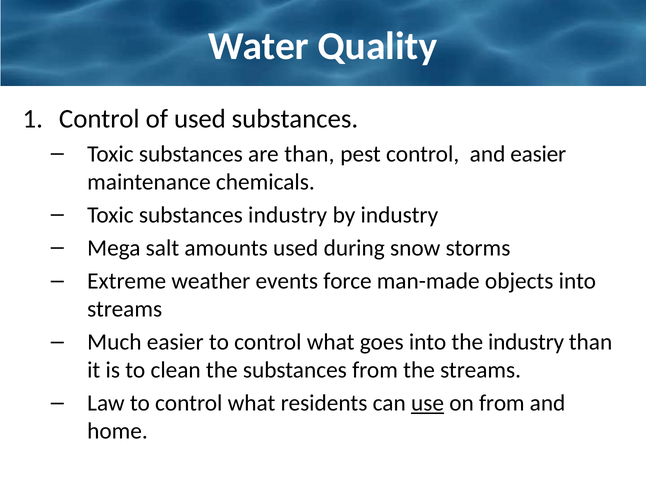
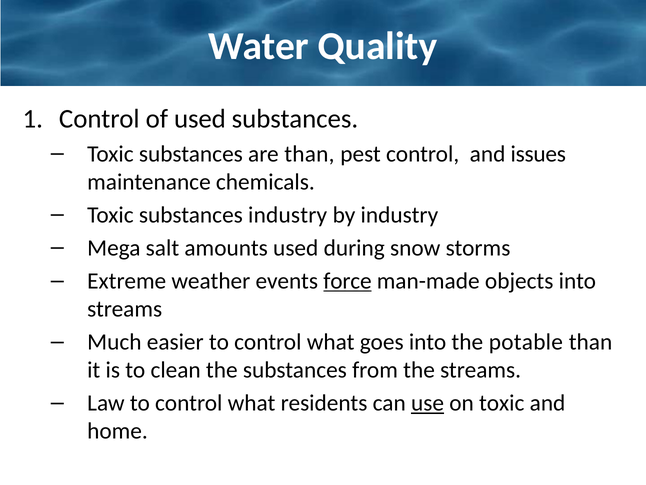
and easier: easier -> issues (538, 154)
force underline: none -> present (347, 281)
the industry: industry -> potable (526, 342)
on from: from -> toxic (502, 403)
